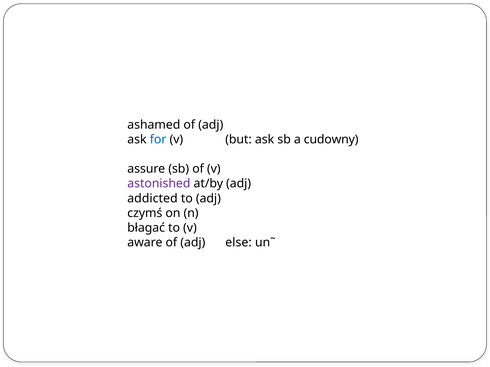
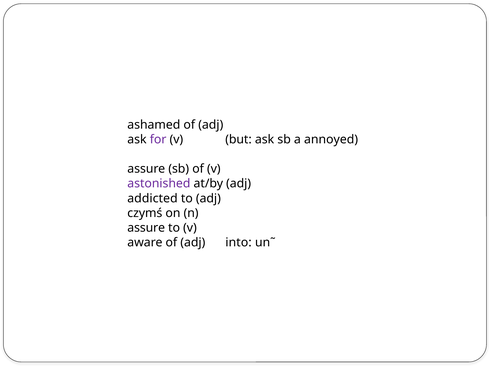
for colour: blue -> purple (158, 140)
cudowny: cudowny -> annoyed (331, 140)
błagać: błagać -> assure (146, 228)
else: else -> into (239, 243)
